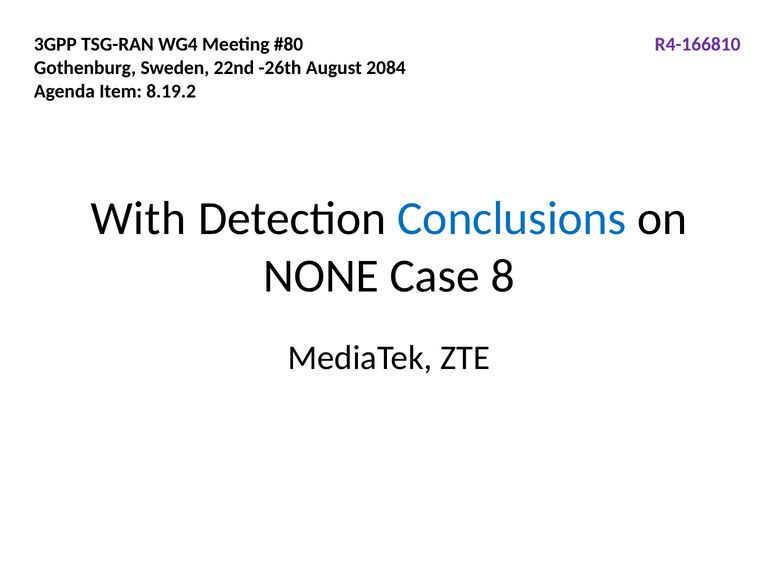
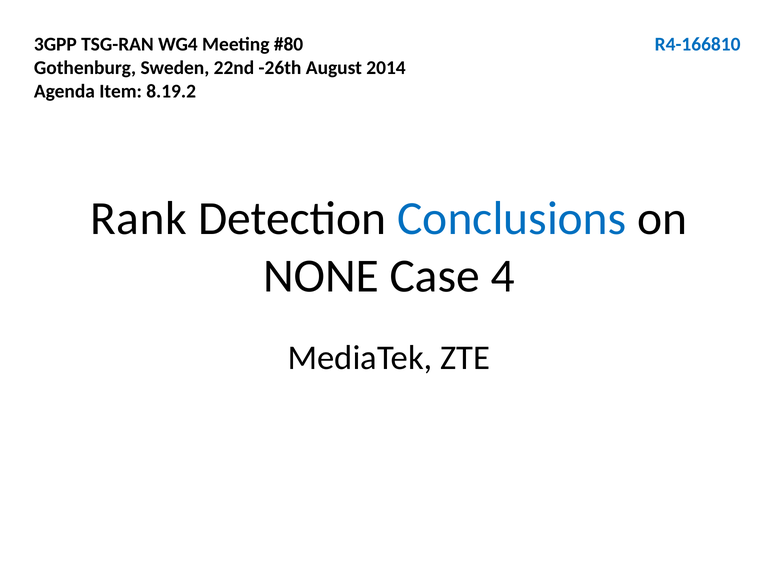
R4-166810 colour: purple -> blue (698, 44)
2084: 2084 -> 2014 (386, 68)
With: With -> Rank (138, 219)
8: 8 -> 4 (503, 276)
